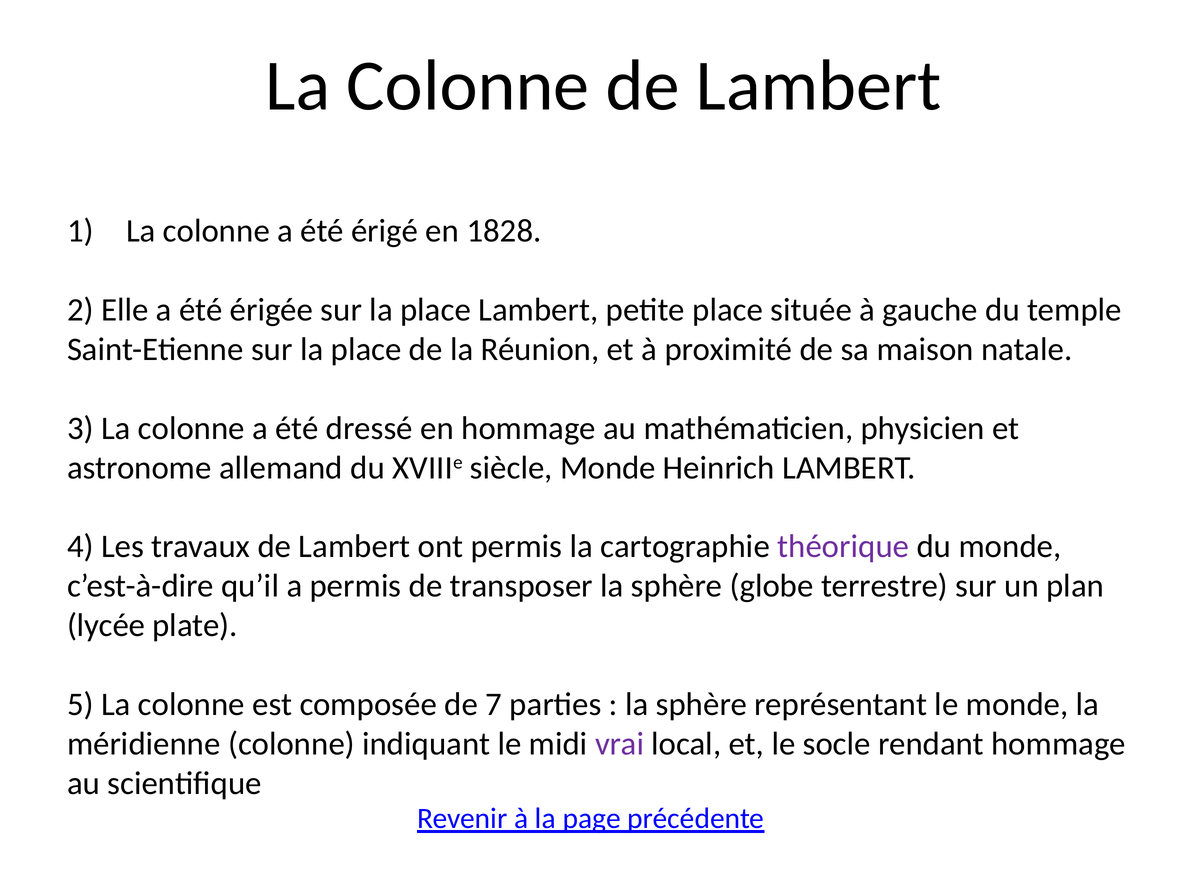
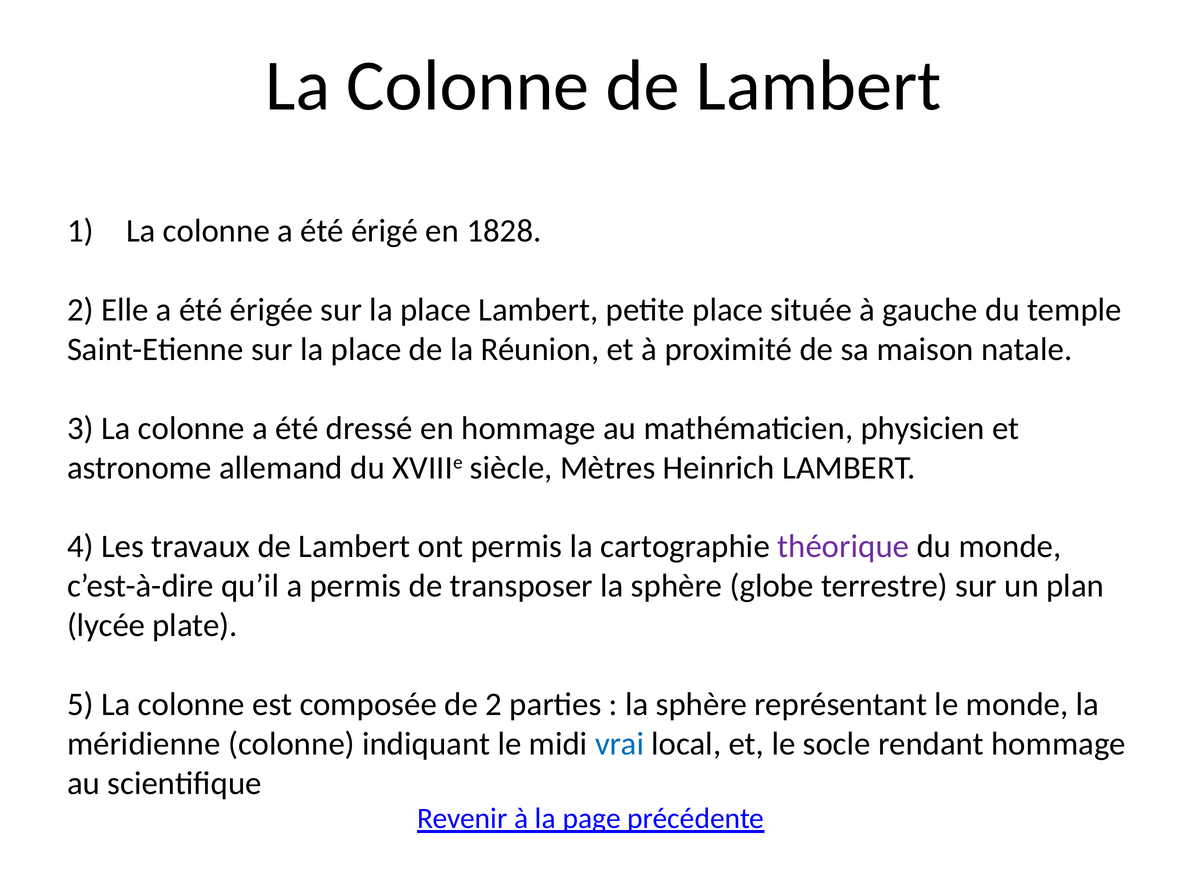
siècle Monde: Monde -> Mètres (608, 467)
de 7: 7 -> 2 (494, 704)
vrai colour: purple -> blue (620, 743)
